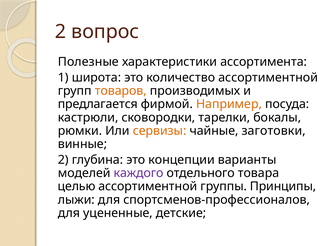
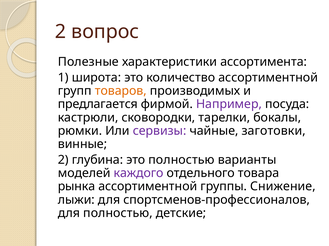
Например colour: orange -> purple (229, 104)
сервизы colour: orange -> purple (160, 131)
это концепции: концепции -> полностью (182, 160)
целью: целью -> рынка (77, 187)
Принципы: Принципы -> Снижение (283, 187)
для уцененные: уцененные -> полностью (118, 214)
